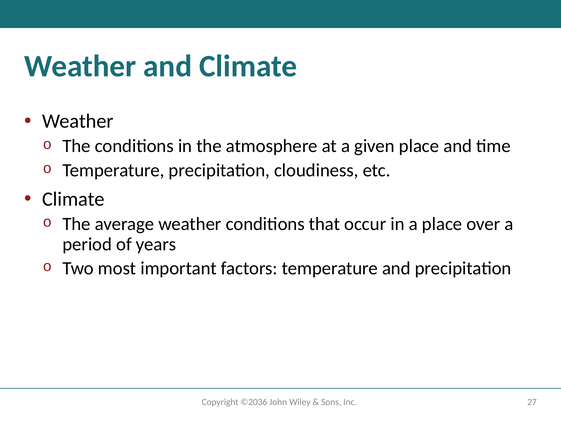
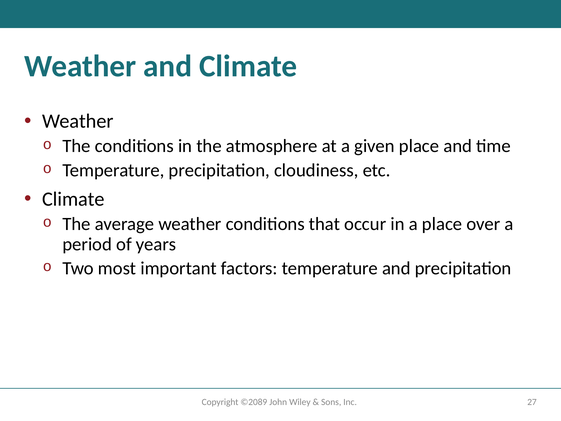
©2036: ©2036 -> ©2089 (254, 402)
